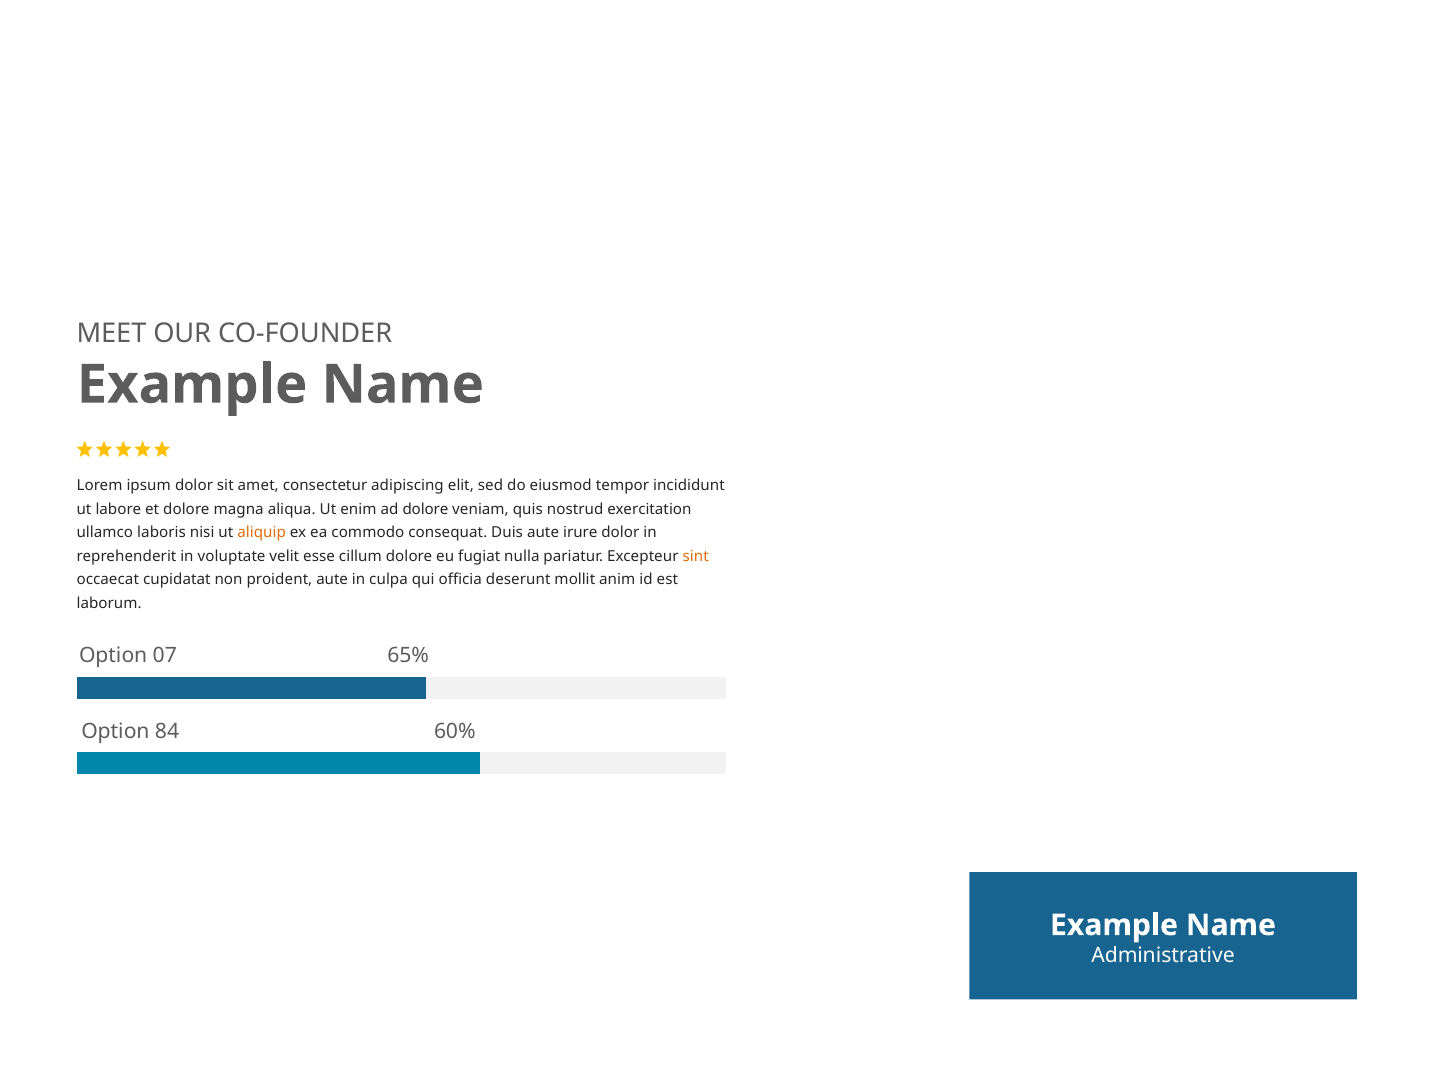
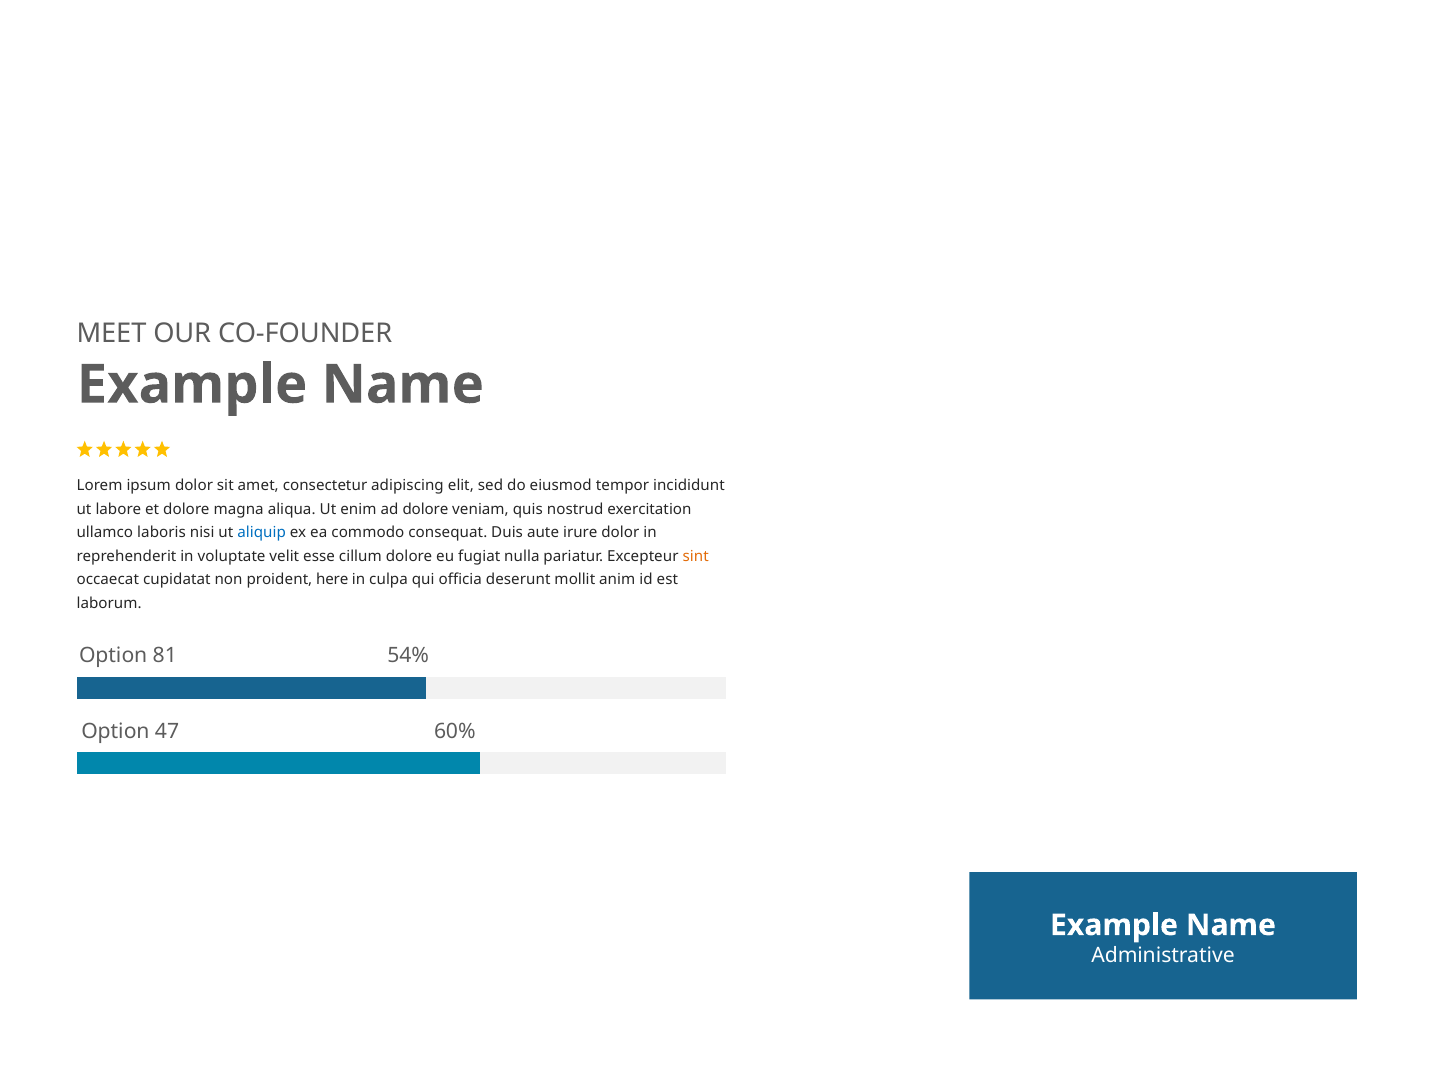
aliquip colour: orange -> blue (262, 533)
proident aute: aute -> here (332, 580)
07: 07 -> 81 (165, 656)
65%: 65% -> 54% (408, 656)
84: 84 -> 47 (167, 732)
